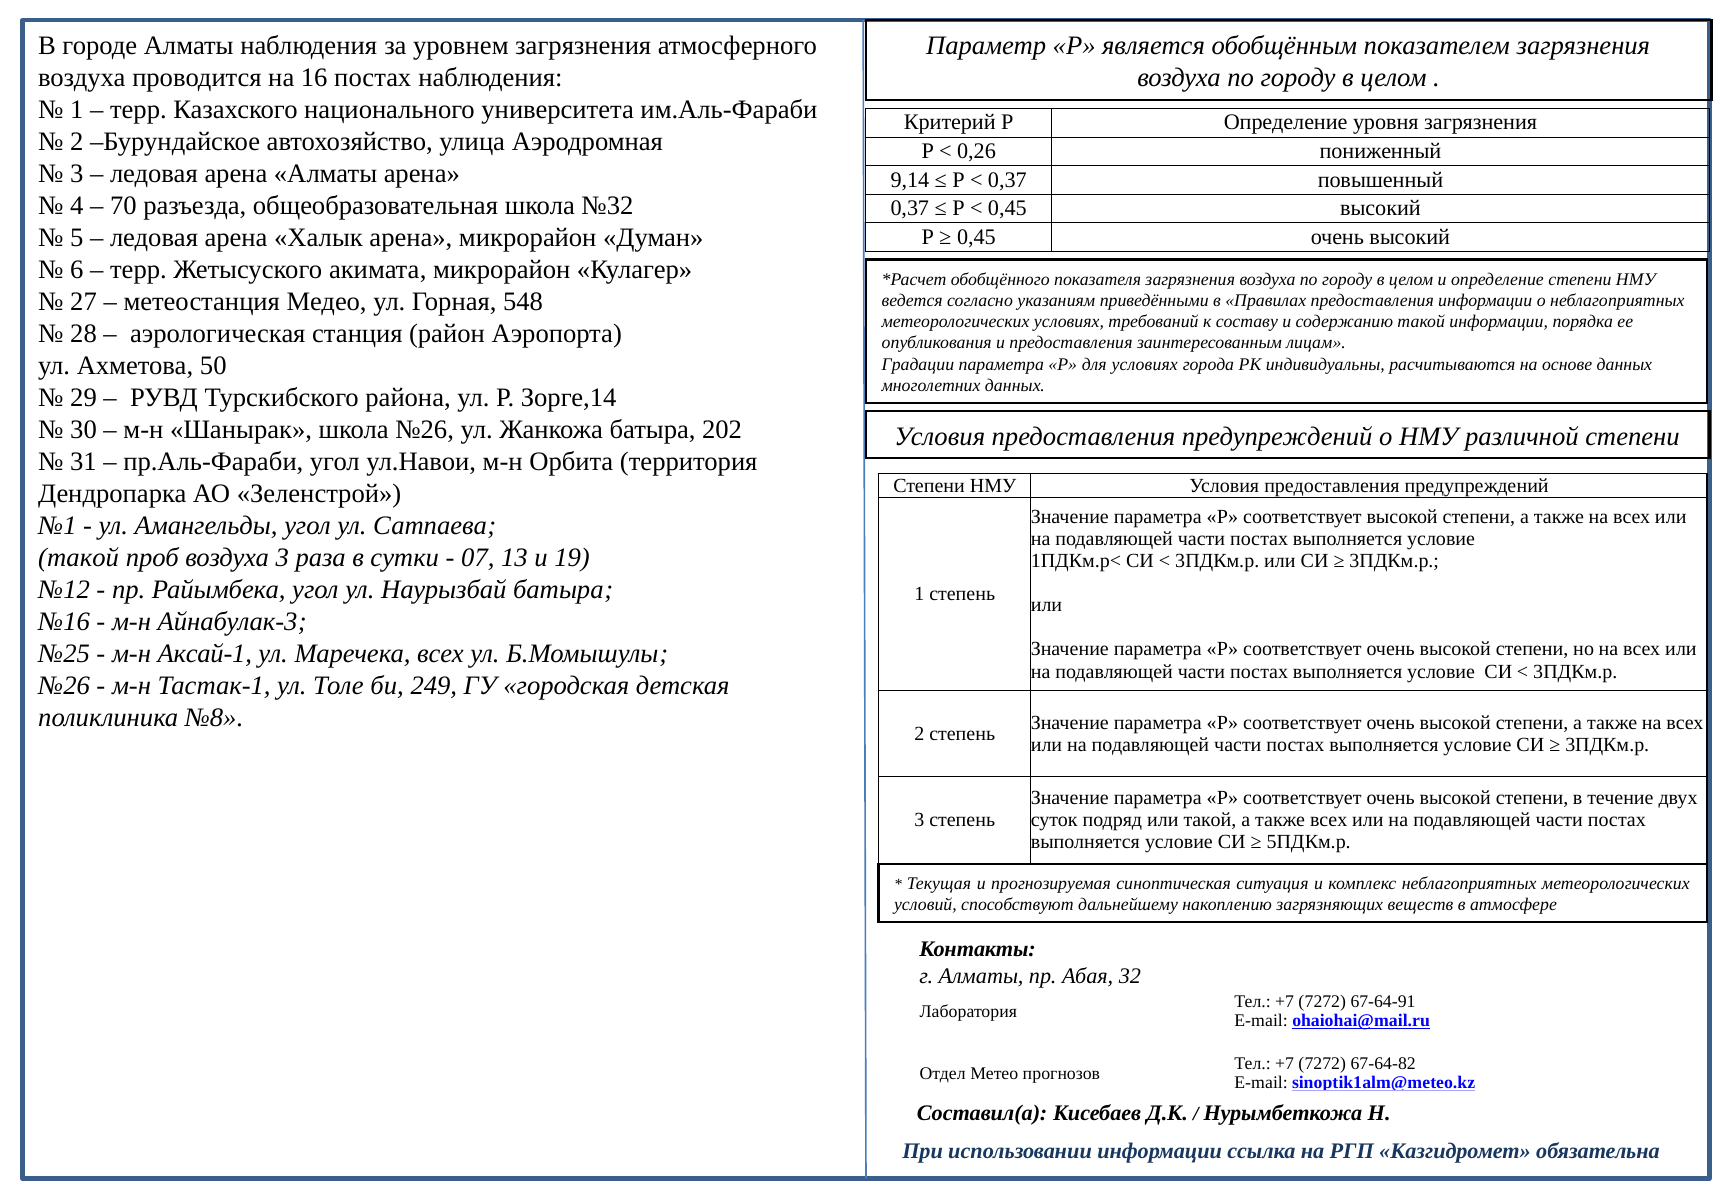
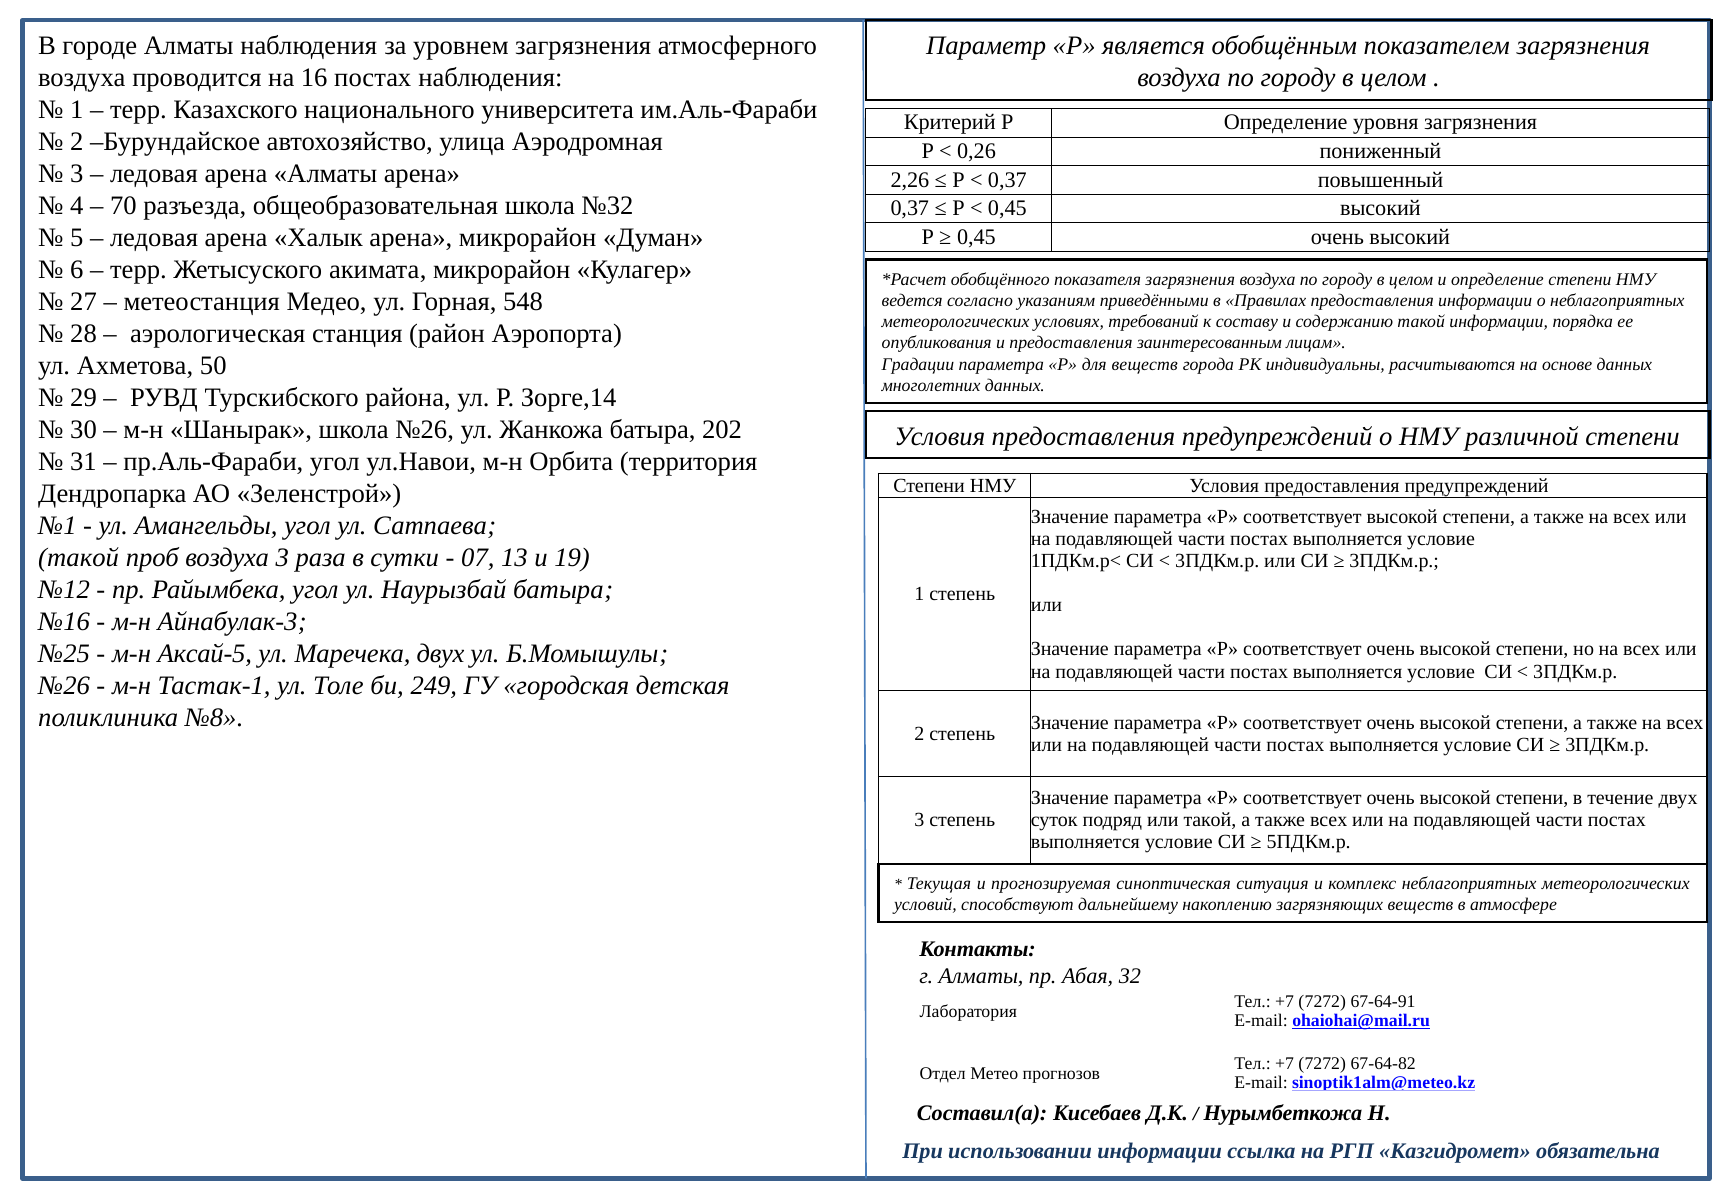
9,14: 9,14 -> 2,26 (910, 180)
для условиях: условиях -> веществ (1145, 364)
Аксай-1: Аксай-1 -> Аксай-5 (205, 653)
Маречека всех: всех -> двух (441, 653)
